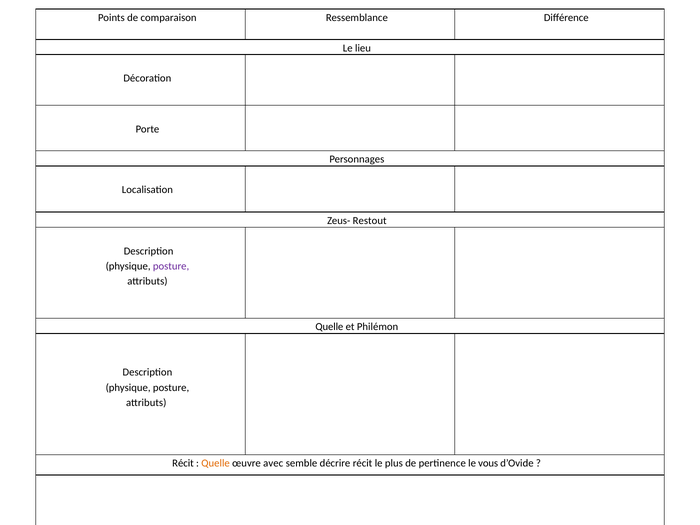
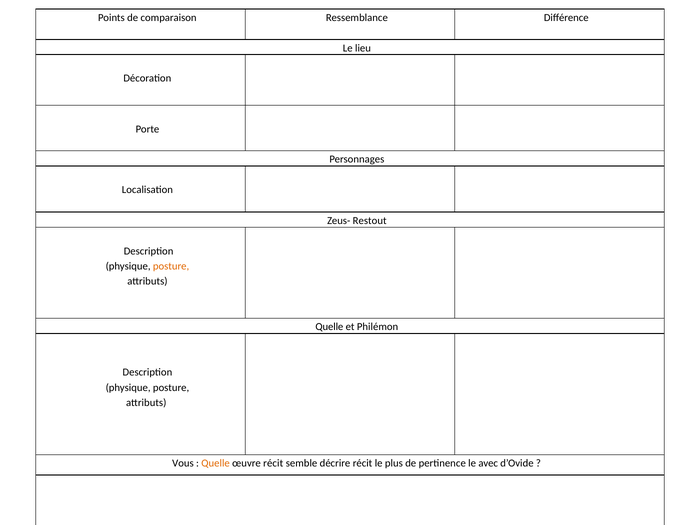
posture colour: purple -> orange (171, 266)
Récit: Récit -> Vous (183, 463)
œuvre avec: avec -> récit (273, 463)
vous: vous -> avec (488, 463)
